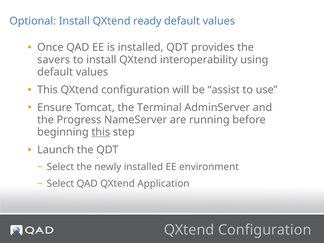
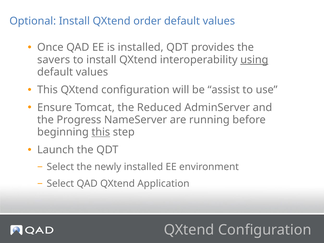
ready: ready -> order (147, 21)
using underline: none -> present (254, 60)
Terminal: Terminal -> Reduced (159, 107)
